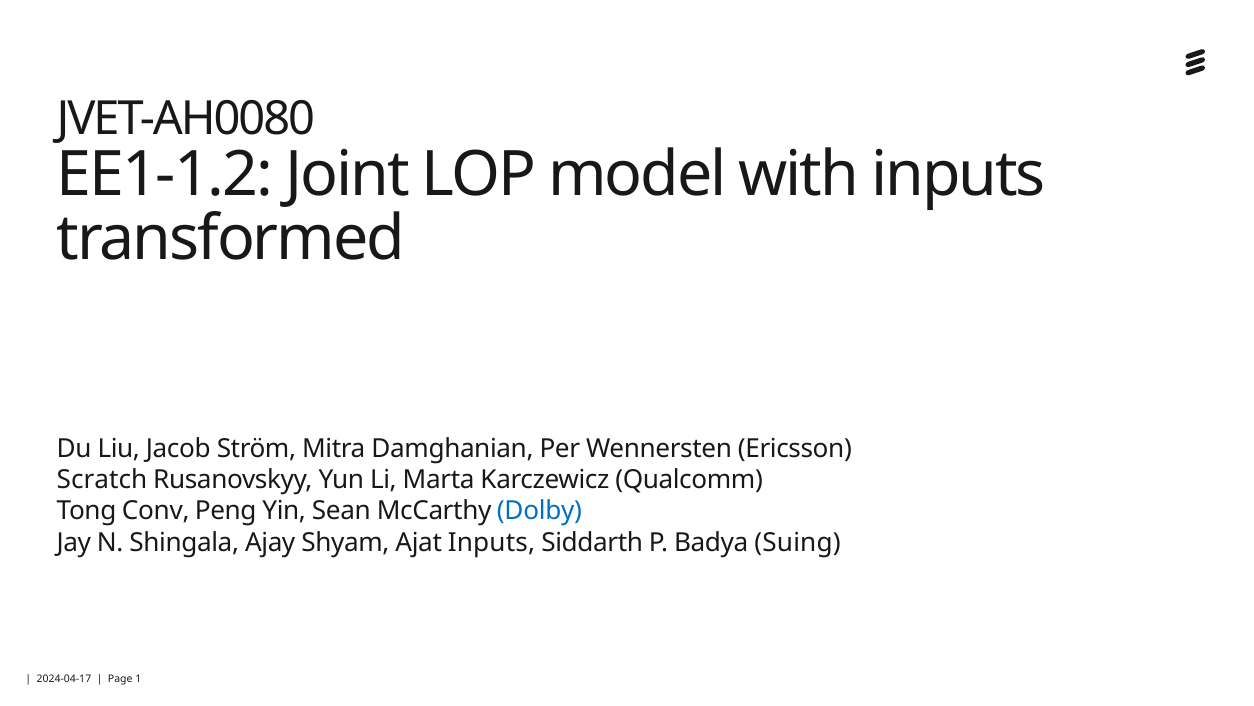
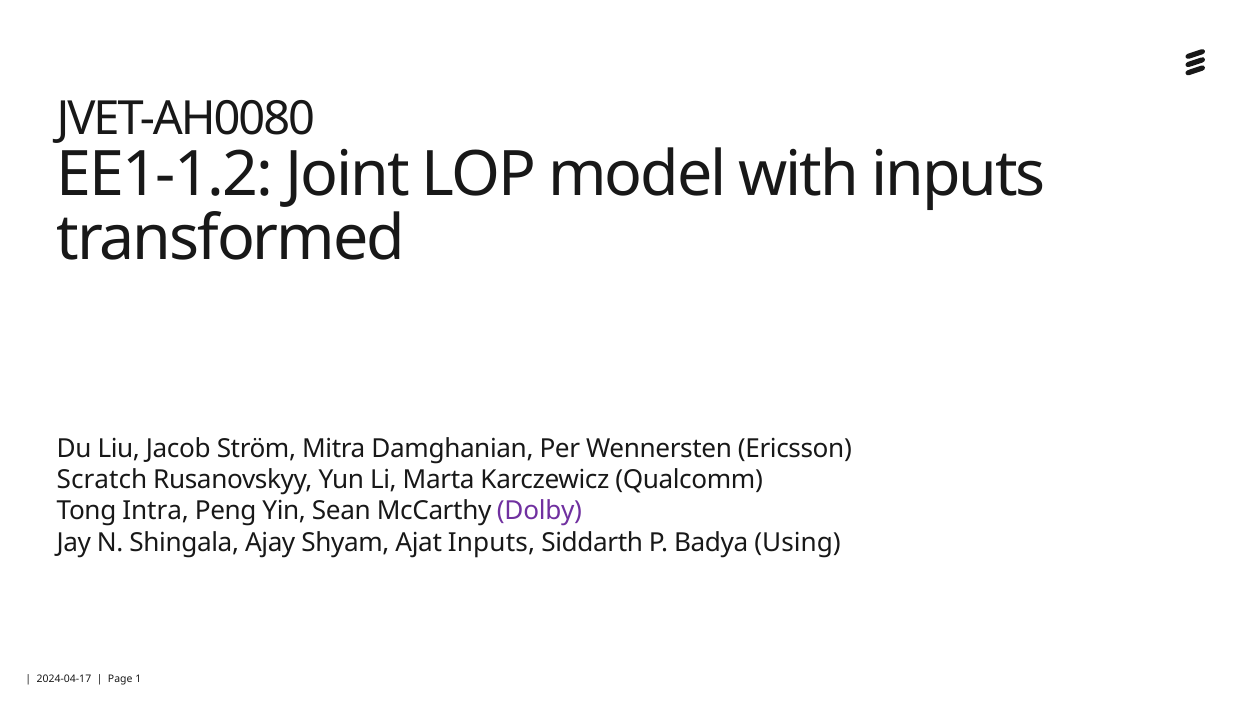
Conv: Conv -> Intra (156, 511)
Dolby colour: blue -> purple (539, 511)
Suing: Suing -> Using (798, 542)
